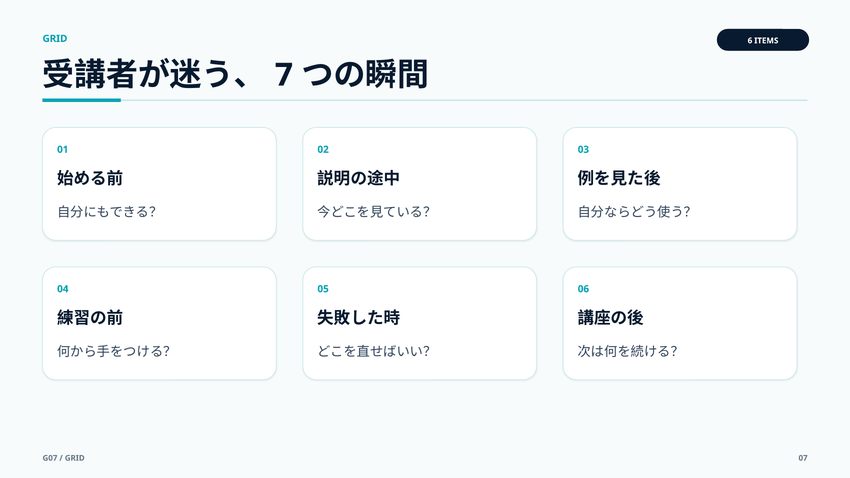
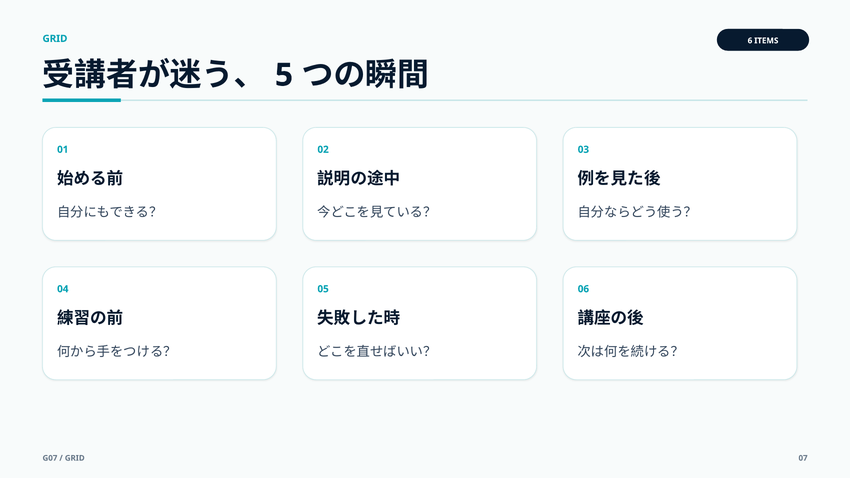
7: 7 -> 5 (284, 75)
